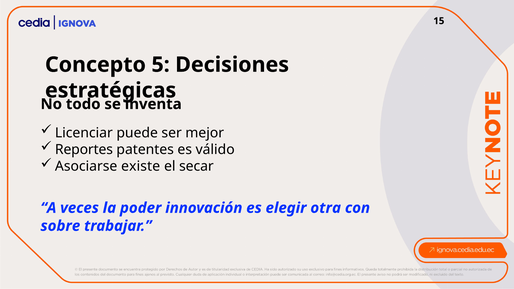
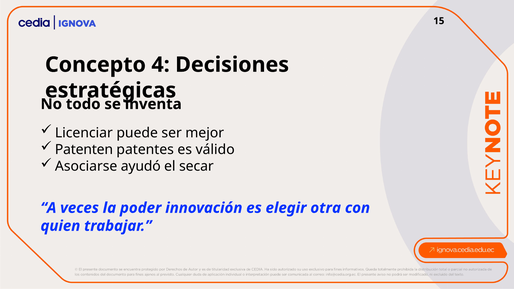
5: 5 -> 4 (161, 65)
Reportes: Reportes -> Patenten (84, 150)
existe: existe -> ayudó (141, 166)
sobre: sobre -> quien (60, 226)
